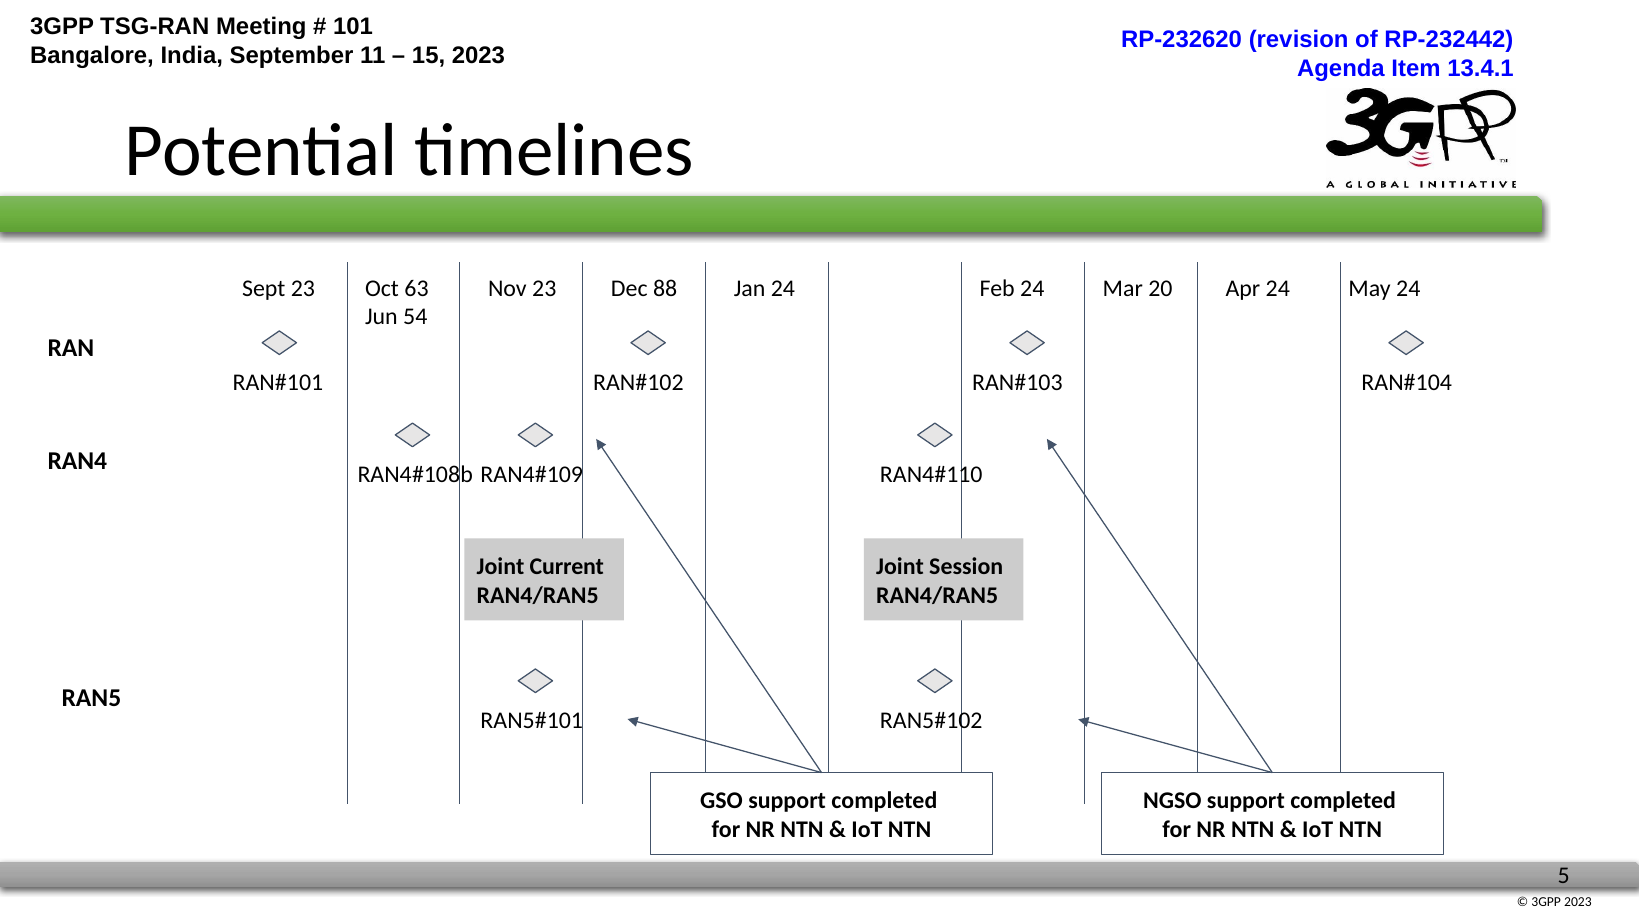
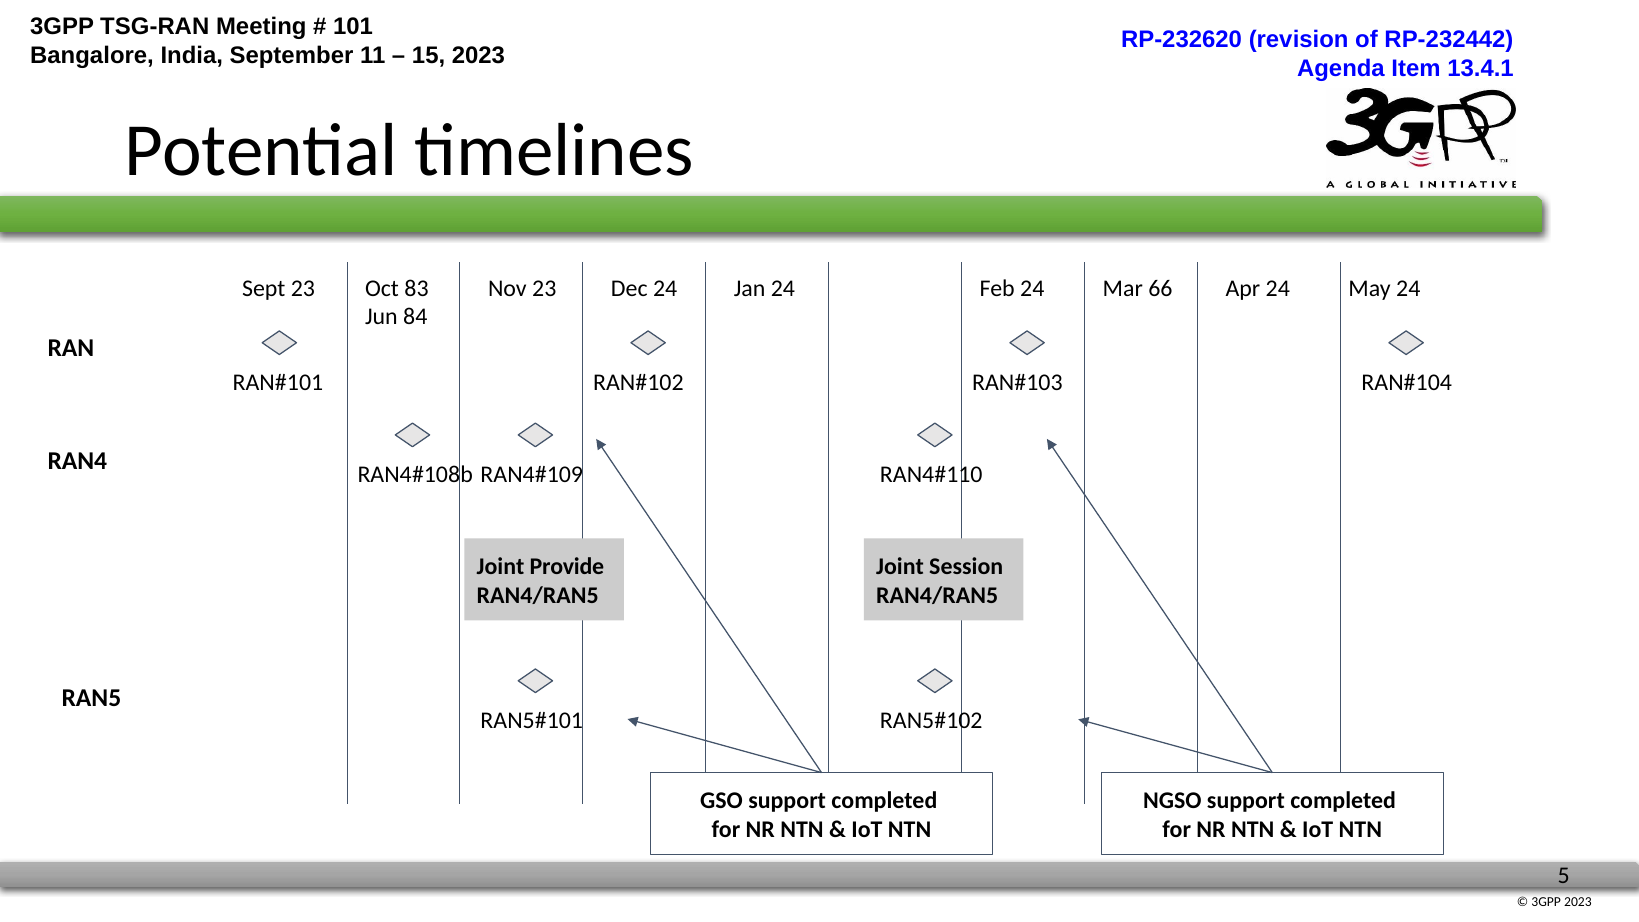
63: 63 -> 83 (417, 288)
Dec 88: 88 -> 24 (665, 288)
20: 20 -> 66 (1160, 288)
54: 54 -> 84 (415, 317)
Current: Current -> Provide (567, 567)
